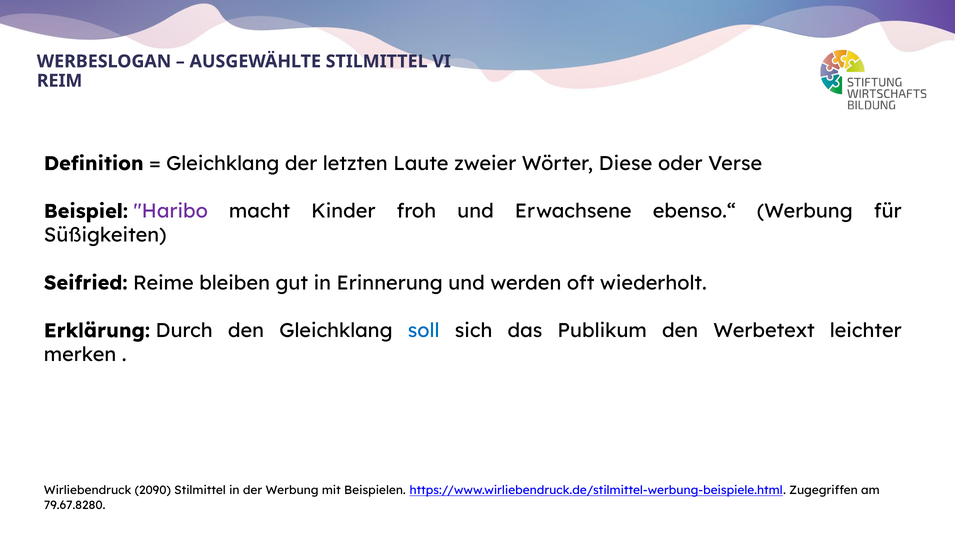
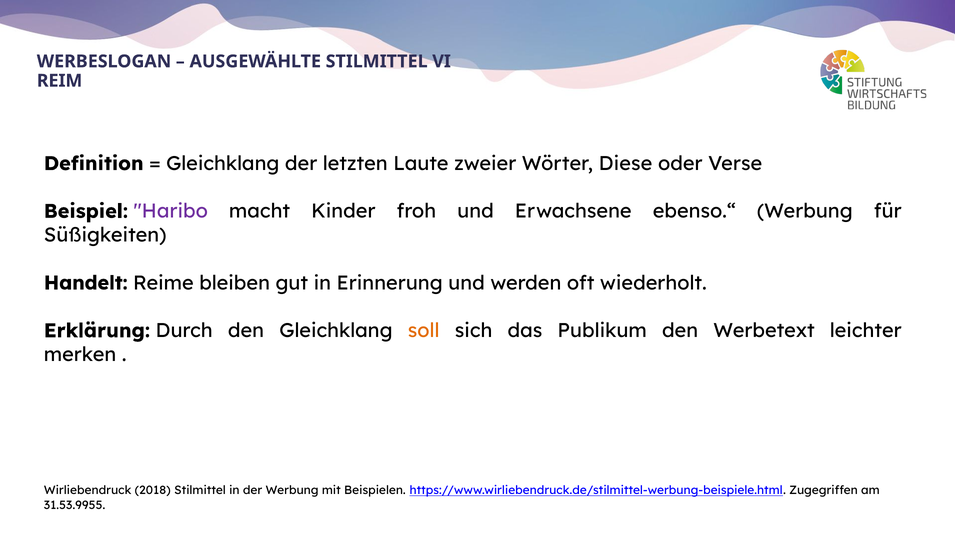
Seifried: Seifried -> Handelt (86, 283)
soll colour: blue -> orange (424, 331)
2090: 2090 -> 2018 (153, 491)
79.67.8280: 79.67.8280 -> 31.53.9955 (75, 505)
